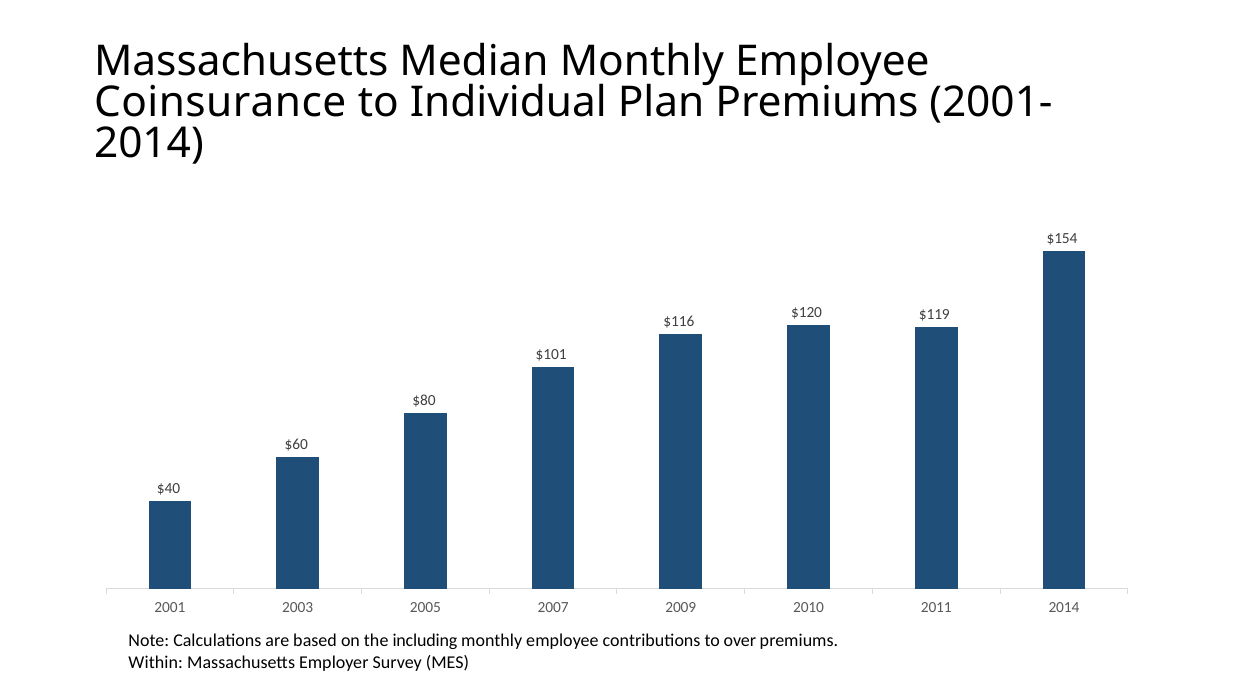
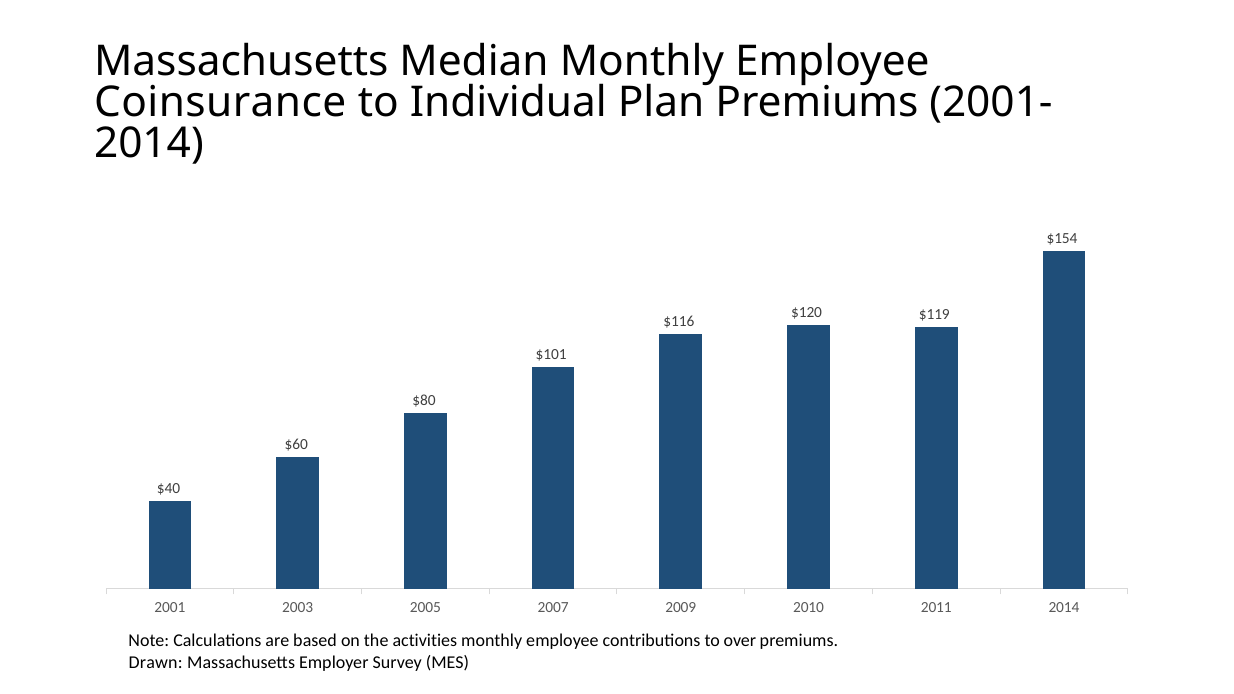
including: including -> activities (425, 641)
Within: Within -> Drawn (156, 662)
